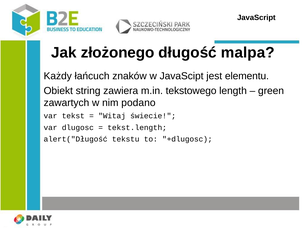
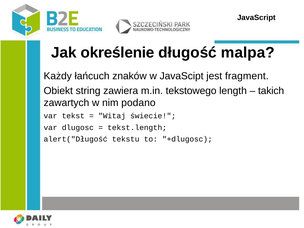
złożonego: złożonego -> określenie (118, 53)
elementu: elementu -> fragment (247, 76)
green: green -> takich (271, 91)
